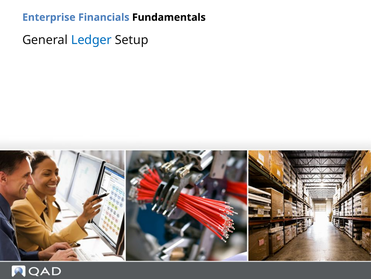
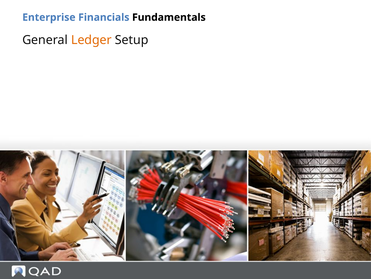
Ledger colour: blue -> orange (91, 40)
